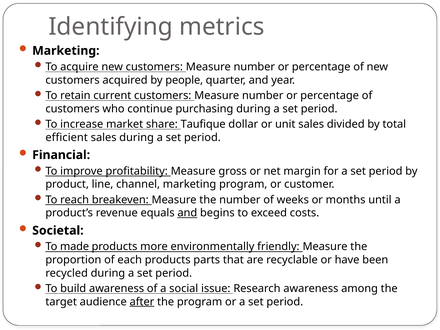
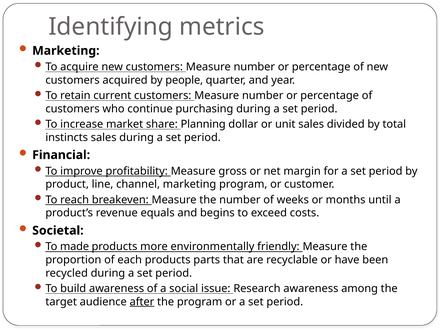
Taufique: Taufique -> Planning (203, 124)
efficient: efficient -> instincts (67, 137)
and underline: present -> none (187, 213)
